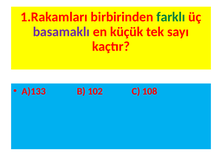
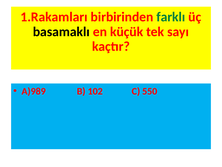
basamaklı colour: purple -> black (61, 32)
A)133: A)133 -> A)989 (34, 91)
108: 108 -> 550 (150, 91)
